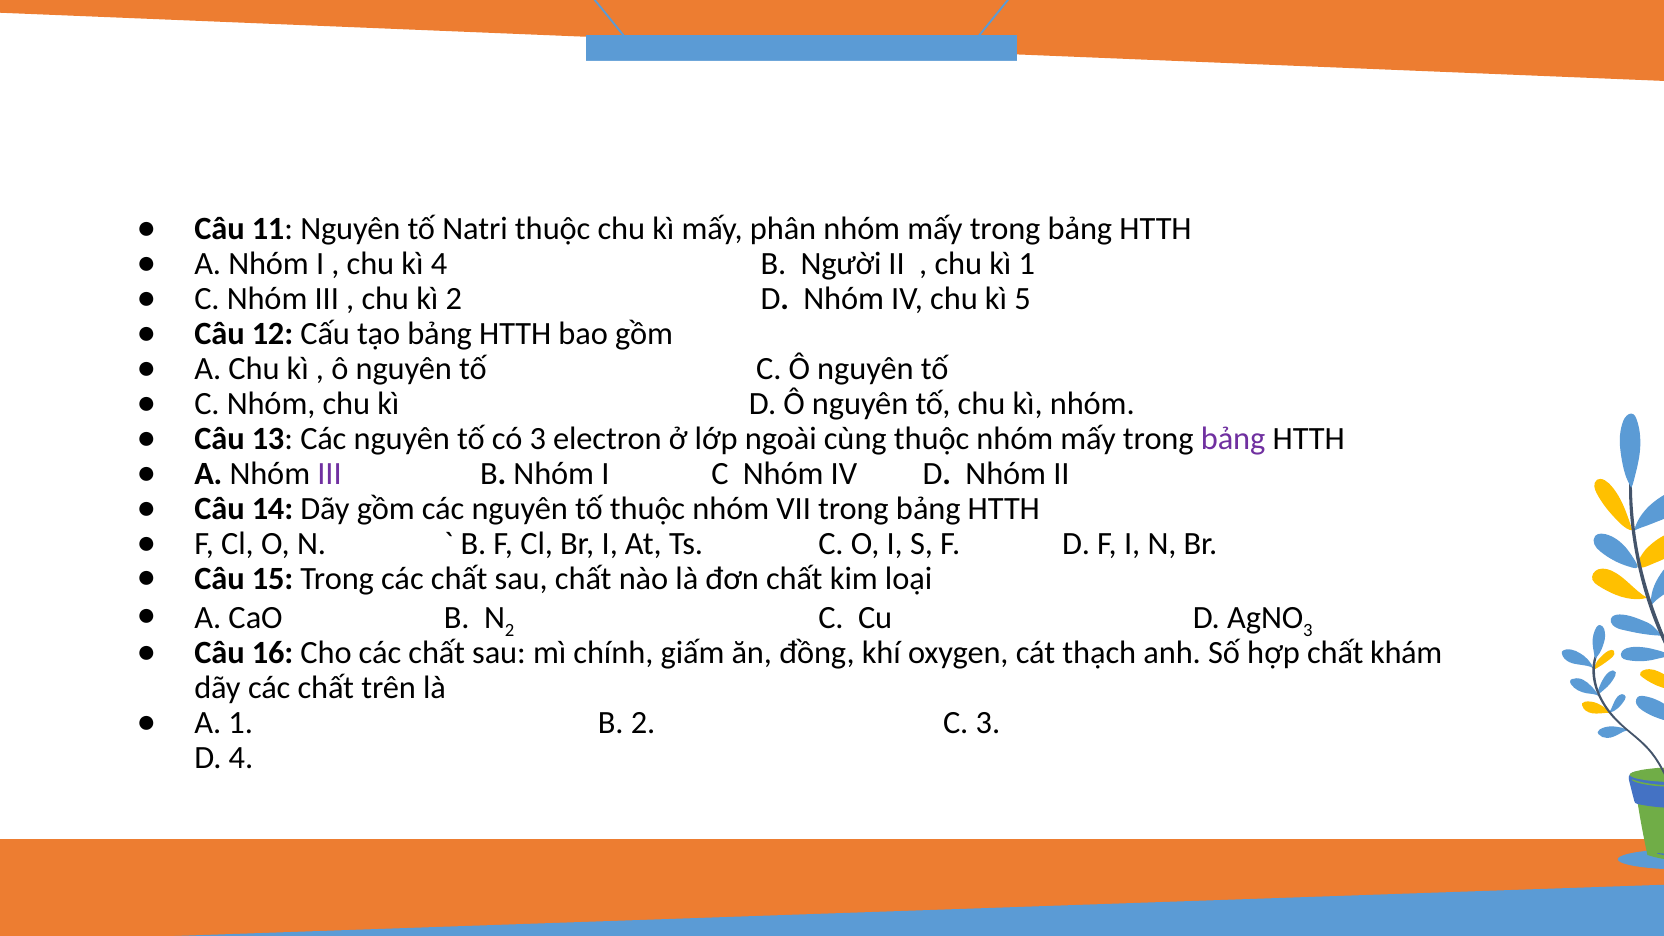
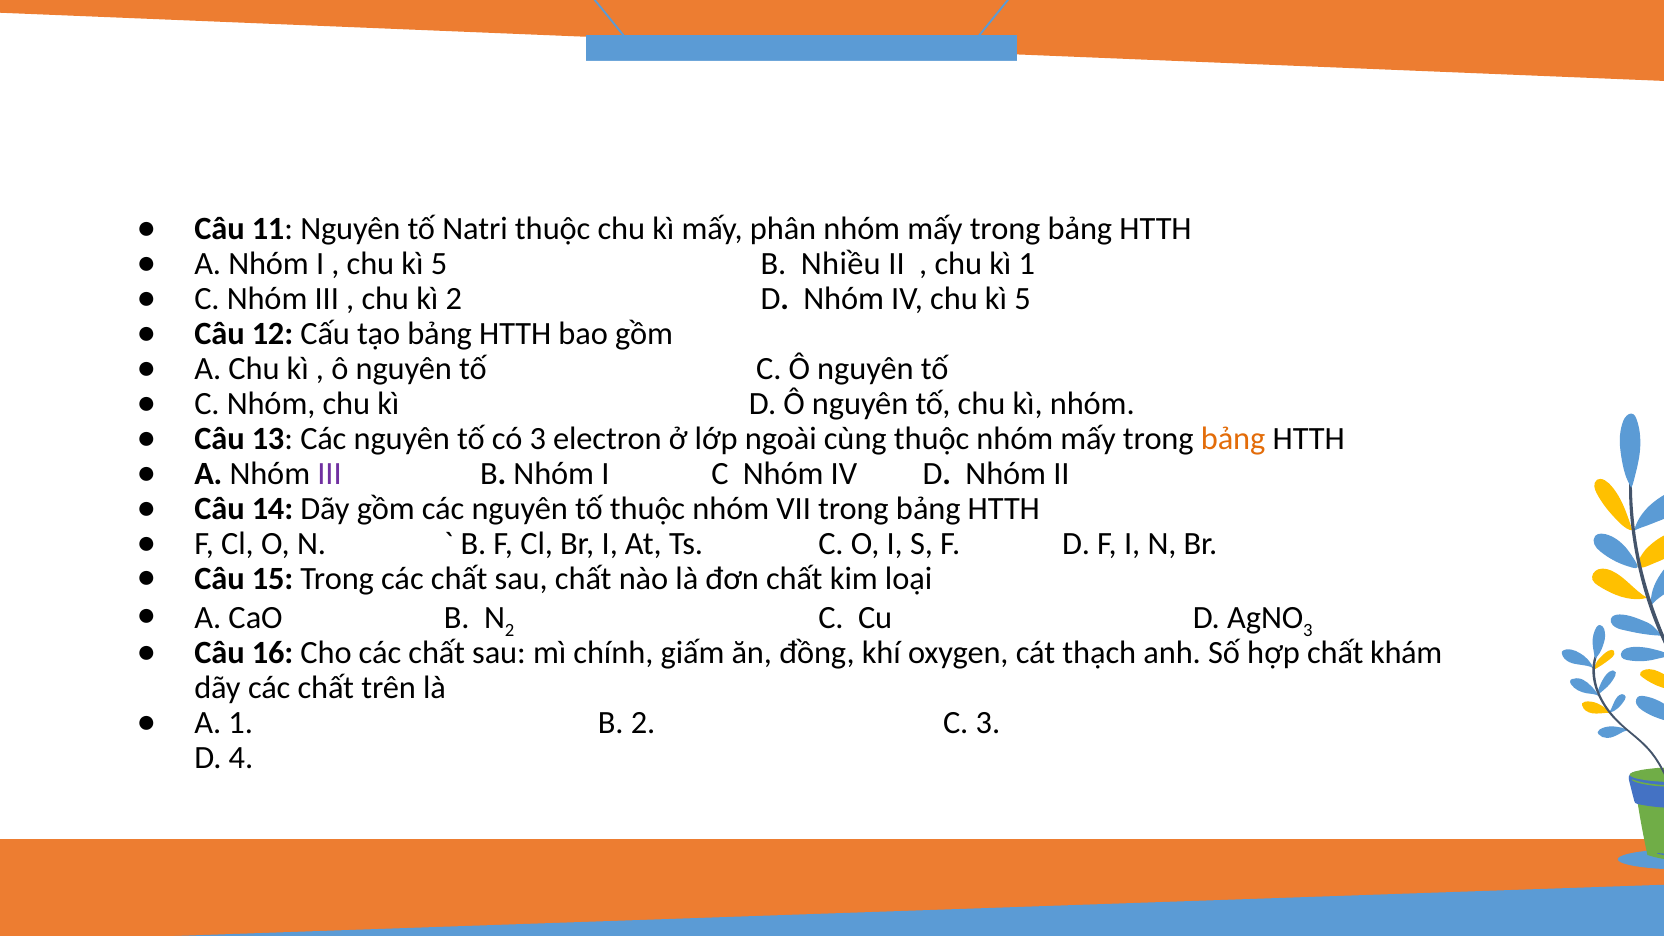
4: 4 -> 5 (439, 264)
Người: Người -> Nhiều (841, 264)
bảng colour: purple -> orange (1233, 439)
